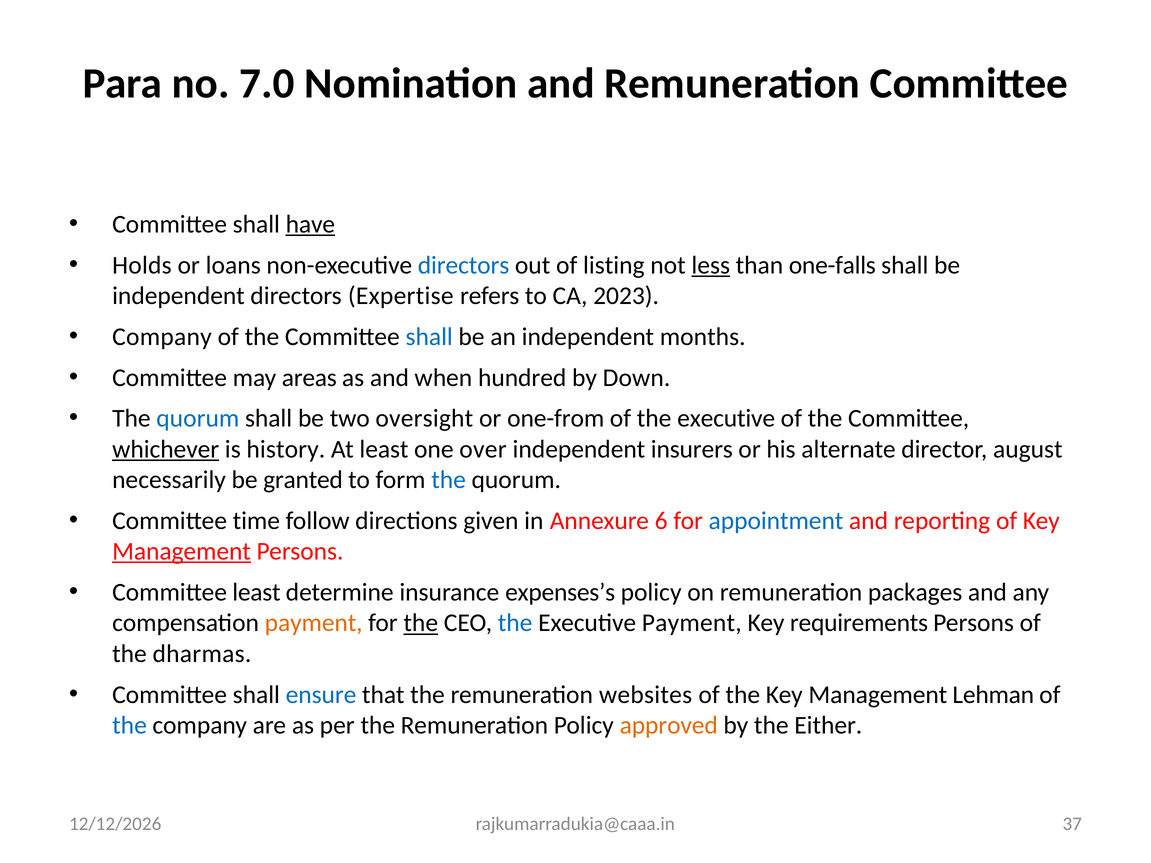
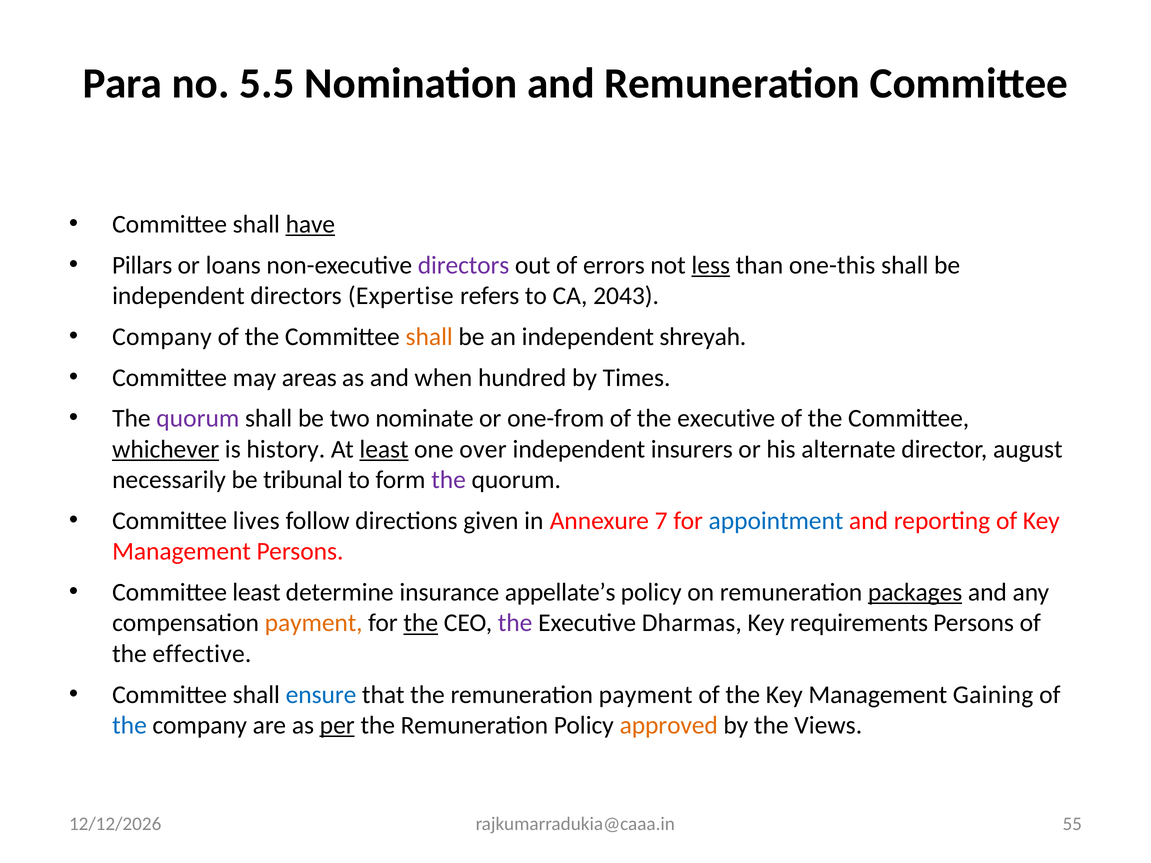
7.0: 7.0 -> 5.5 (267, 84)
Holds: Holds -> Pillars (142, 265)
directors colour: blue -> purple (464, 265)
listing: listing -> errors (614, 265)
one-falls: one-falls -> one-this (832, 265)
2023: 2023 -> 2043 (626, 296)
shall colour: blue -> orange (429, 337)
months: months -> shreyah (703, 337)
Down: Down -> Times (637, 378)
quorum colour: blue -> purple (198, 419)
oversight: oversight -> nominate (425, 419)
least underline: none -> present (384, 449)
granted: granted -> tribunal (303, 480)
the colour: blue -> purple (449, 480)
time: time -> lives (256, 521)
6: 6 -> 7 (661, 521)
Management underline: present -> none (182, 552)
expenses’s: expenses’s -> appellate’s (560, 593)
packages underline: none -> present (915, 593)
the colour: blue -> purple (515, 623)
Executive Payment: Payment -> Dharmas (692, 623)
dharmas: dharmas -> effective (202, 654)
remuneration websites: websites -> payment (646, 695)
Lehman: Lehman -> Gaining (993, 695)
per underline: none -> present (337, 725)
Either: Either -> Views (828, 725)
37: 37 -> 55 (1072, 824)
